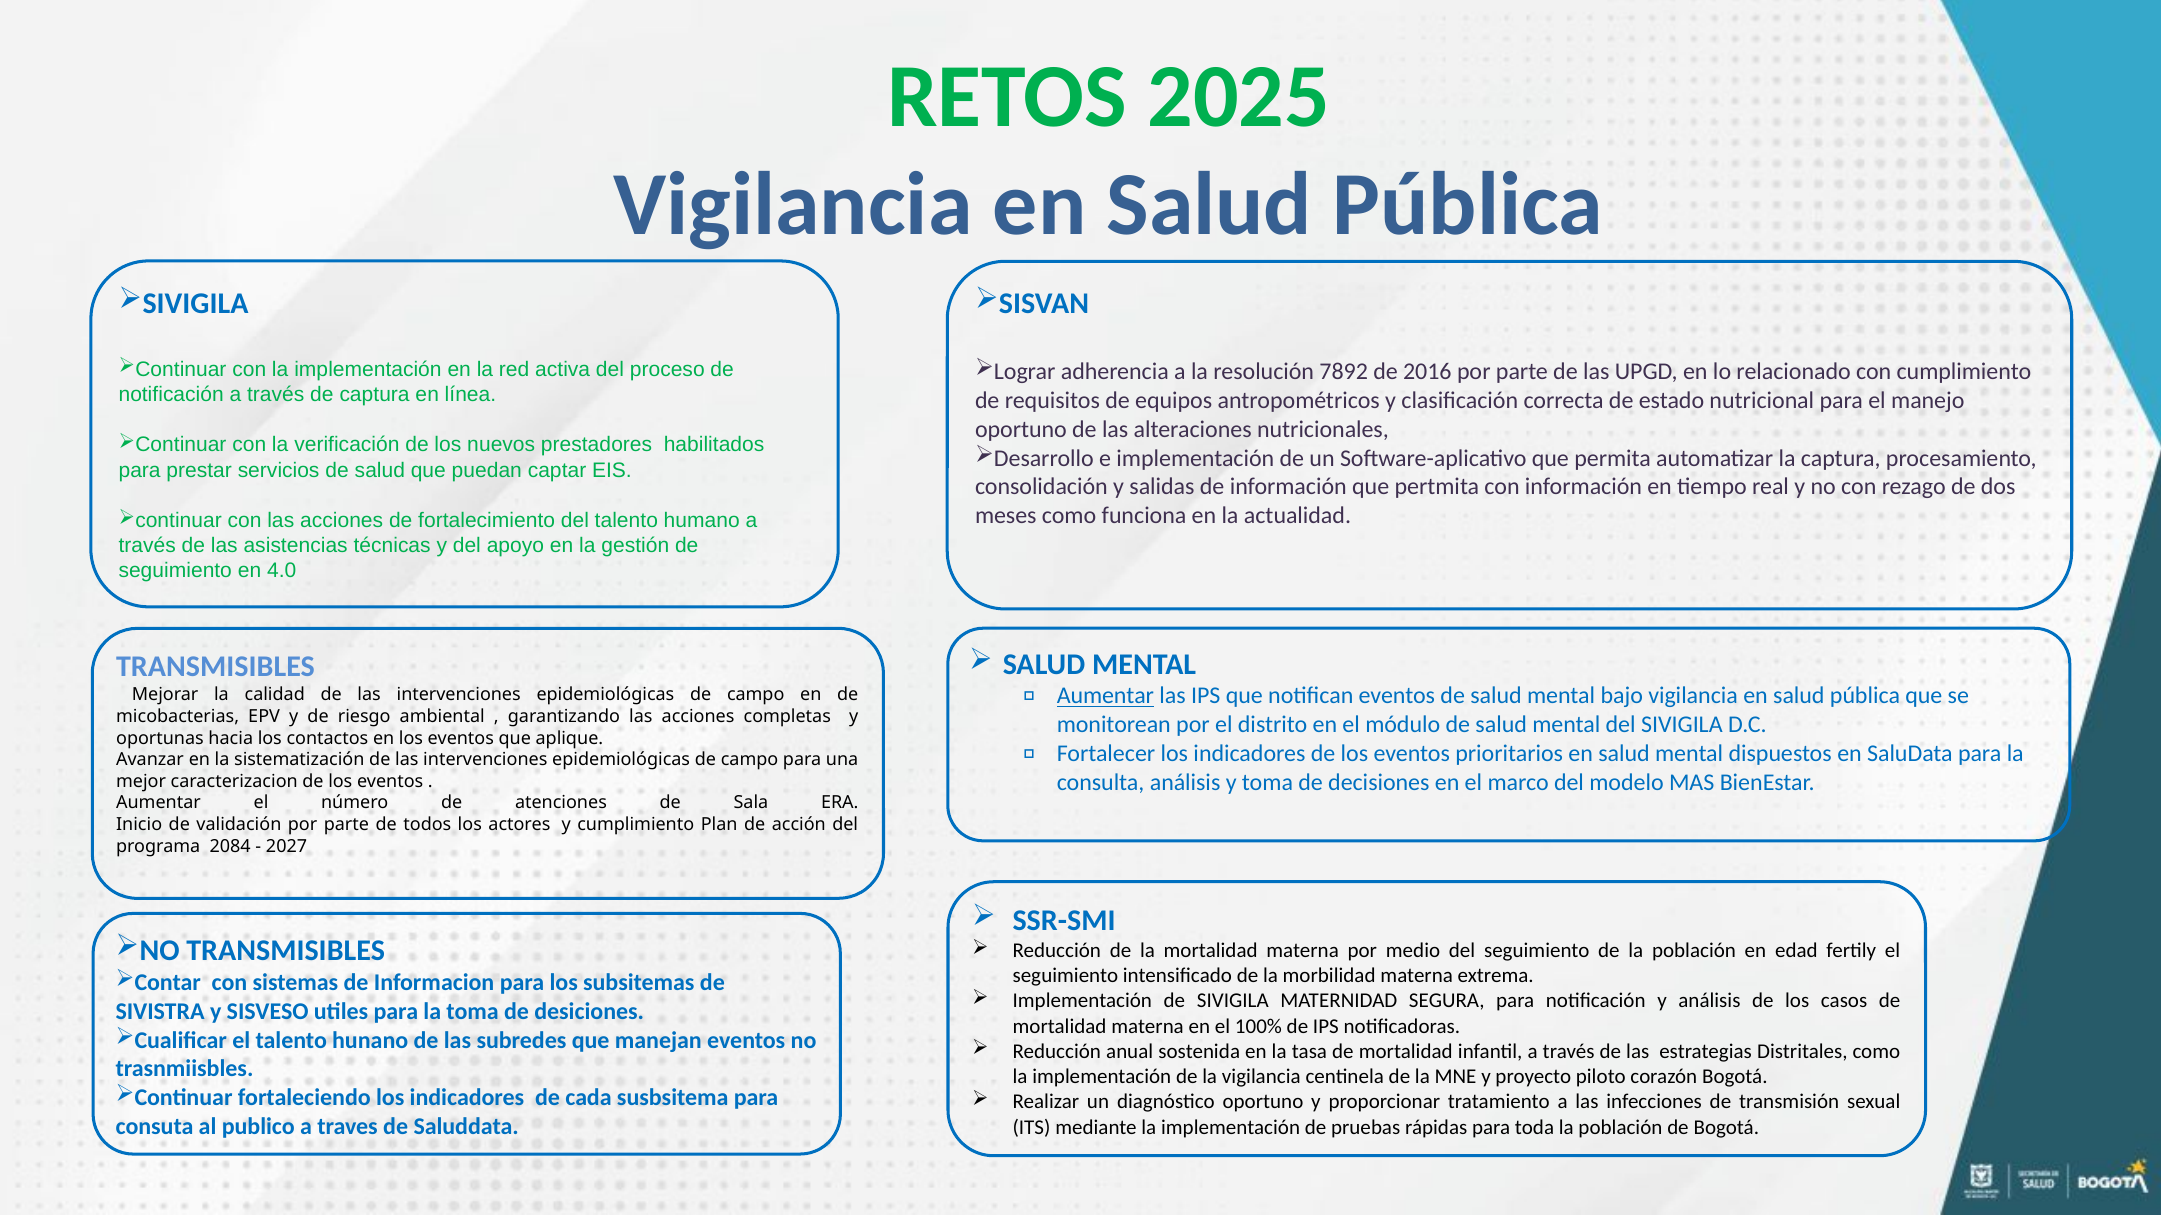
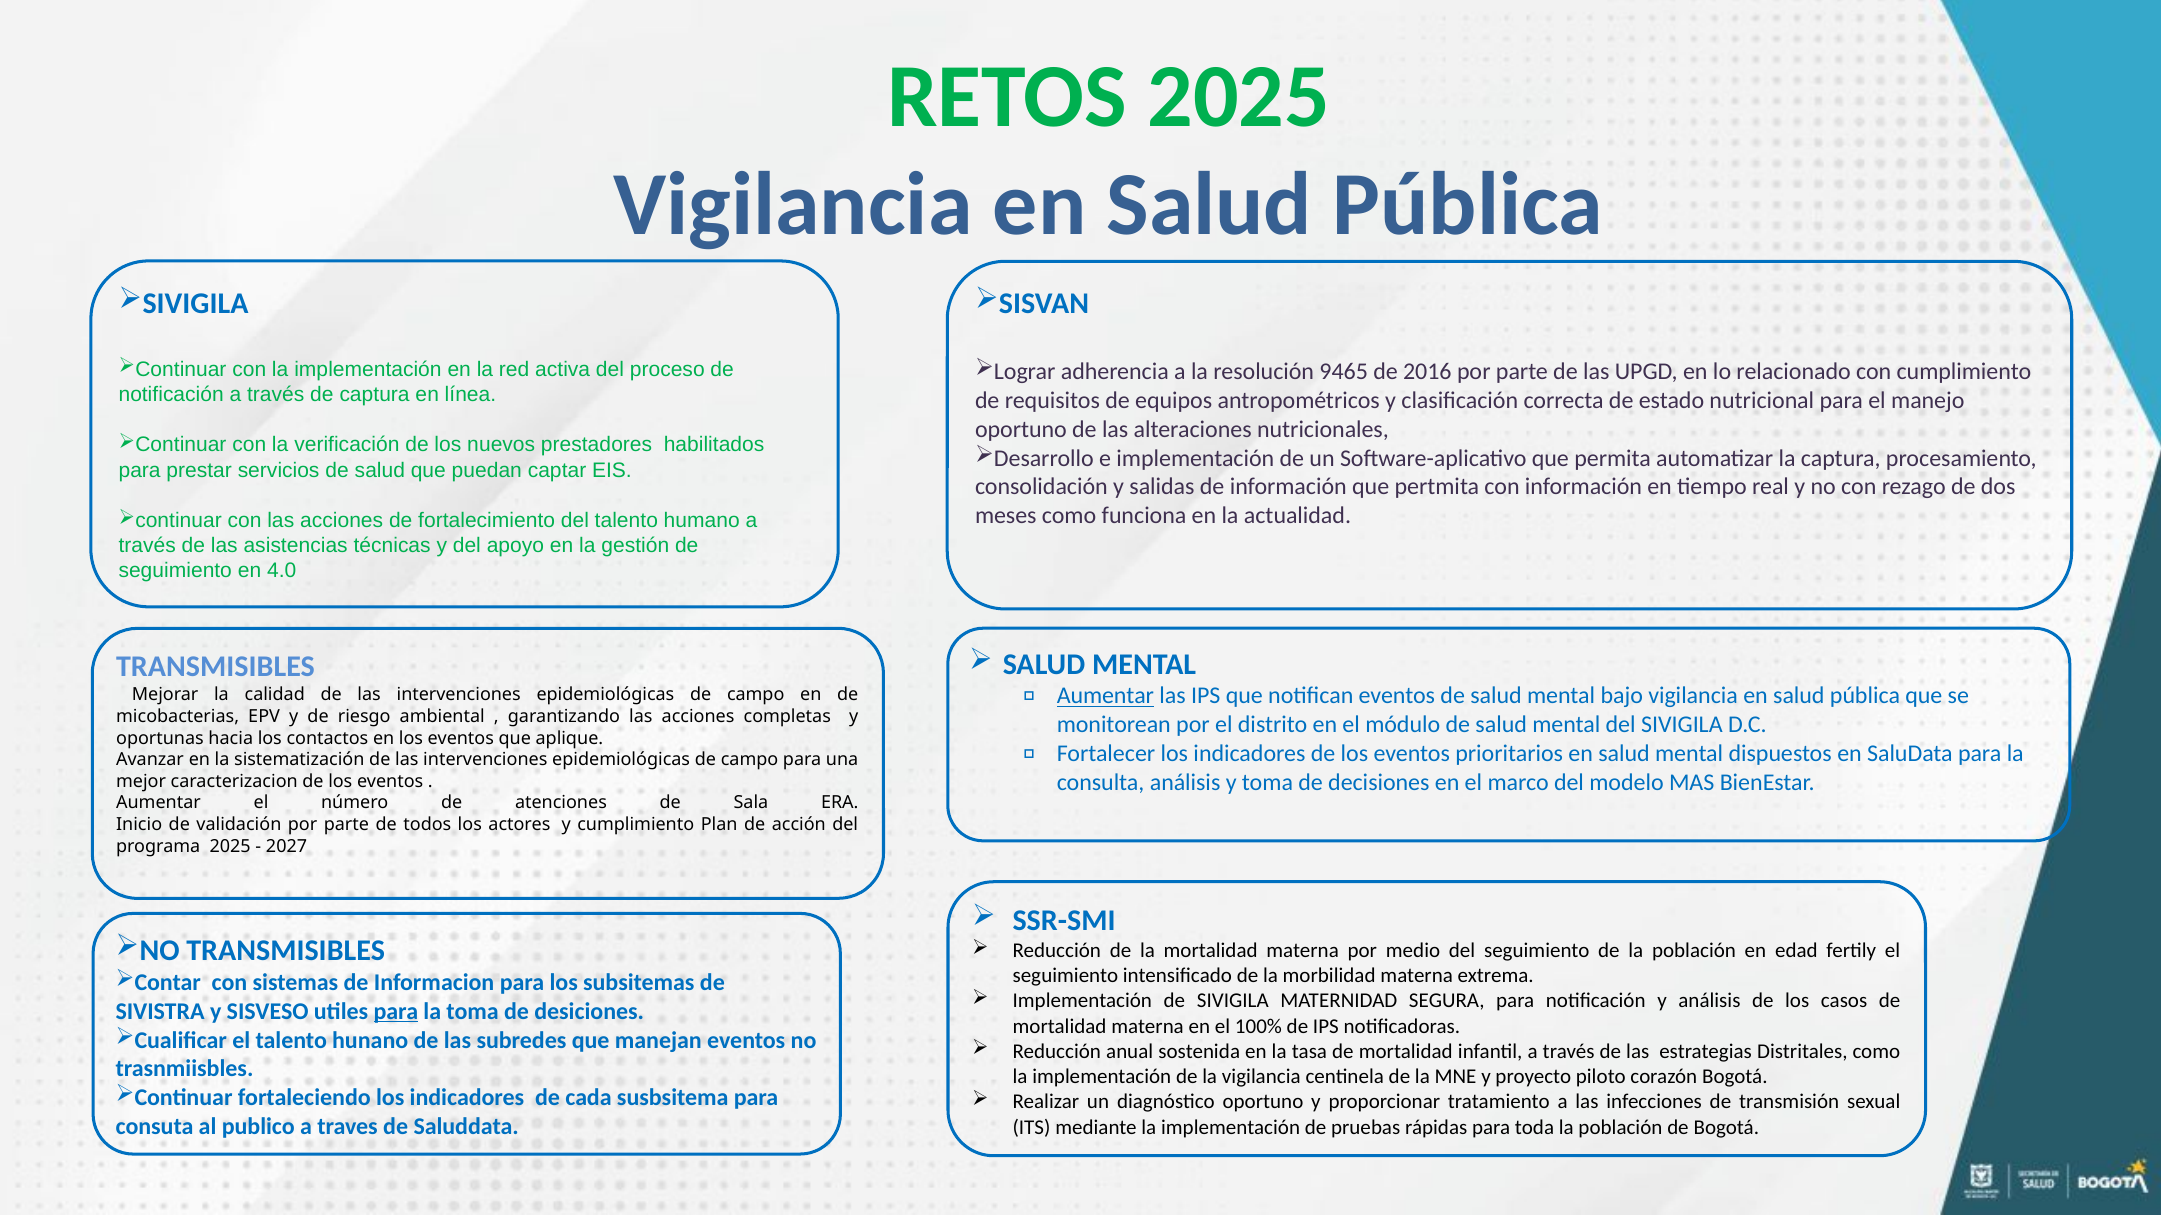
7892: 7892 -> 9465 (1344, 372)
programa 2084: 2084 -> 2025 (230, 847)
para underline: none -> present (396, 1012)
